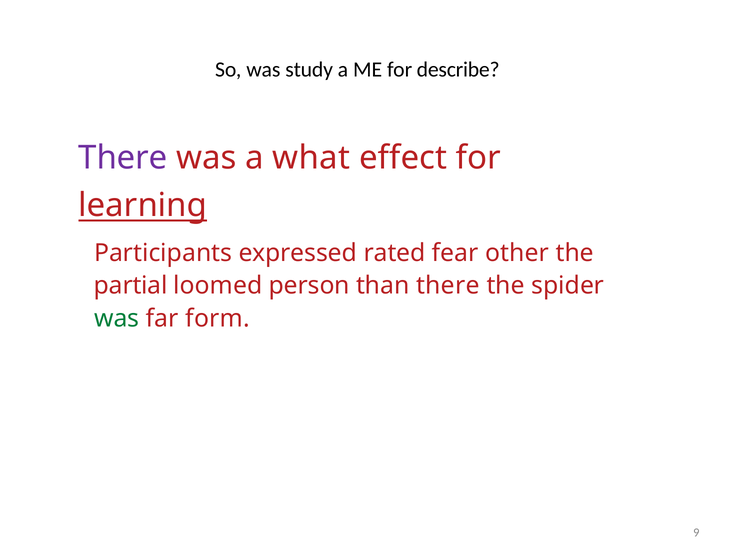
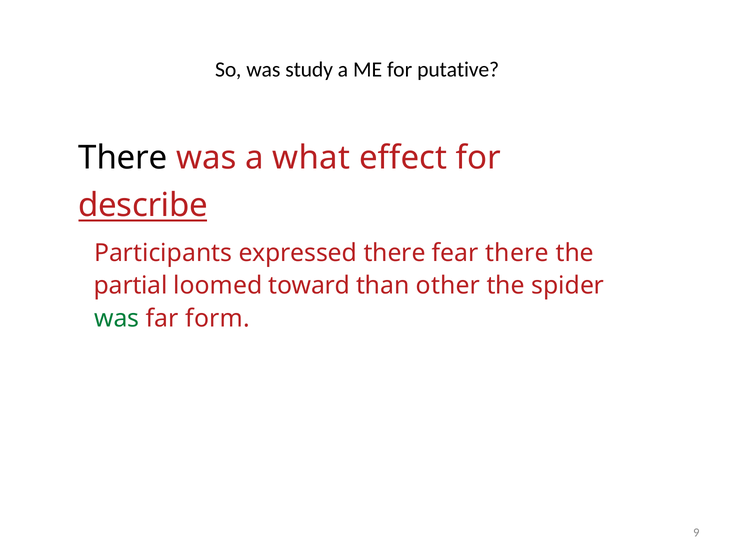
describe: describe -> putative (458, 69)
There colour: purple -> black (123, 158)
learning: learning -> describe (143, 205)
expressed rated: rated -> there (395, 253)
fear other: other -> there (517, 253)
person: person -> toward (309, 286)
than there: there -> other (448, 286)
